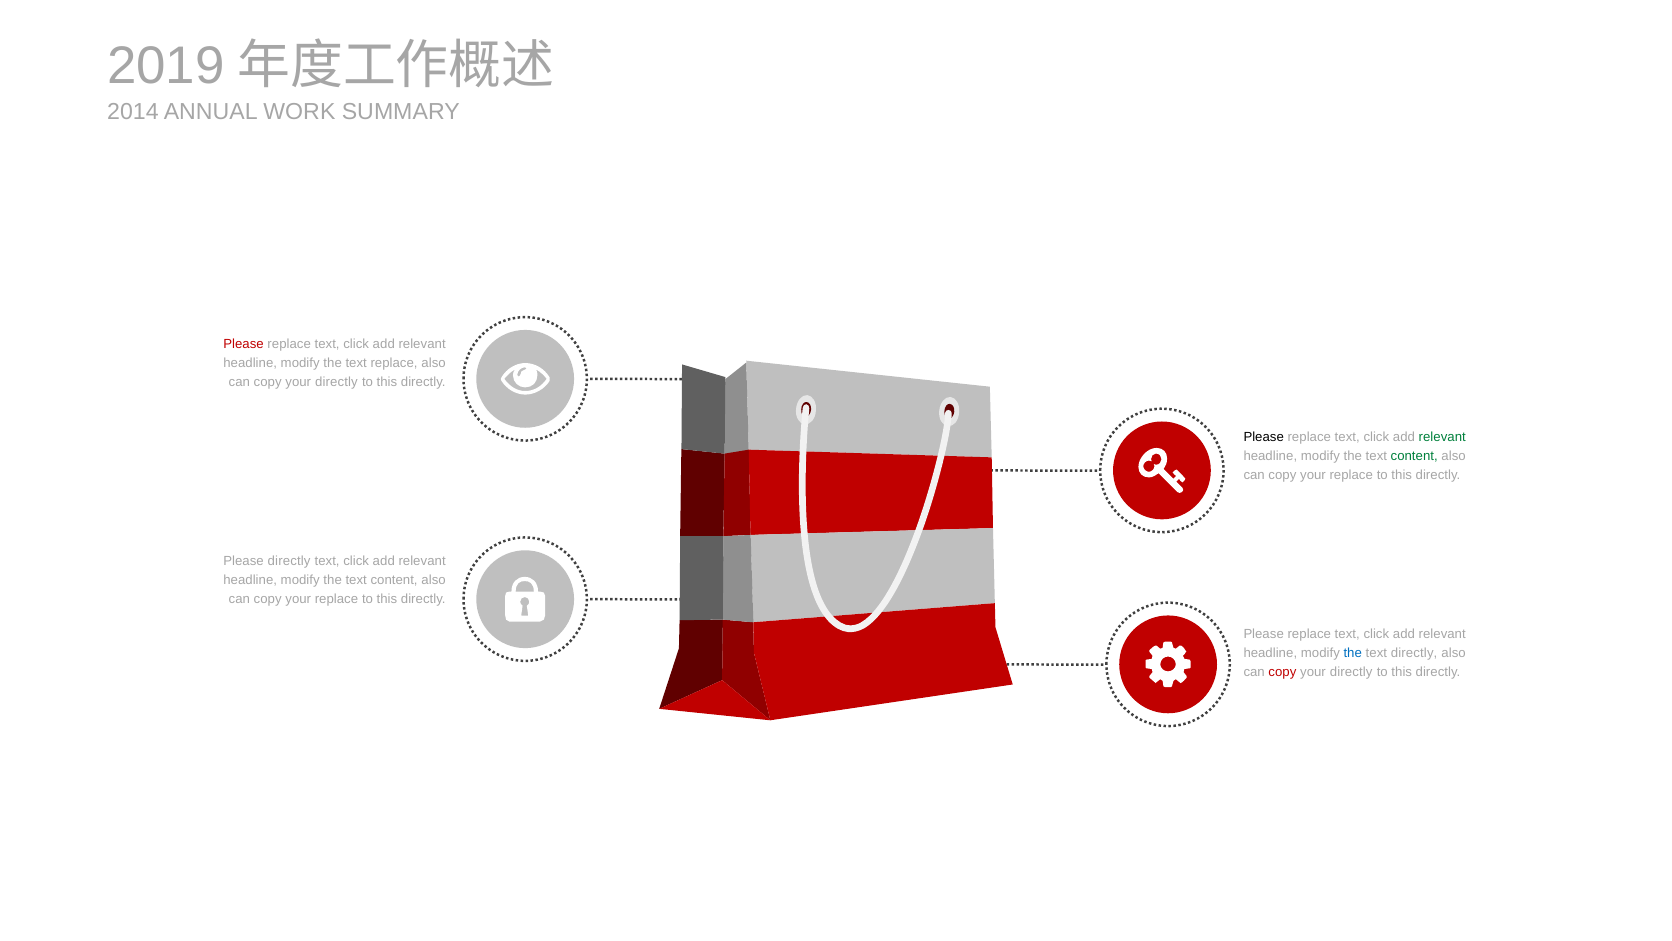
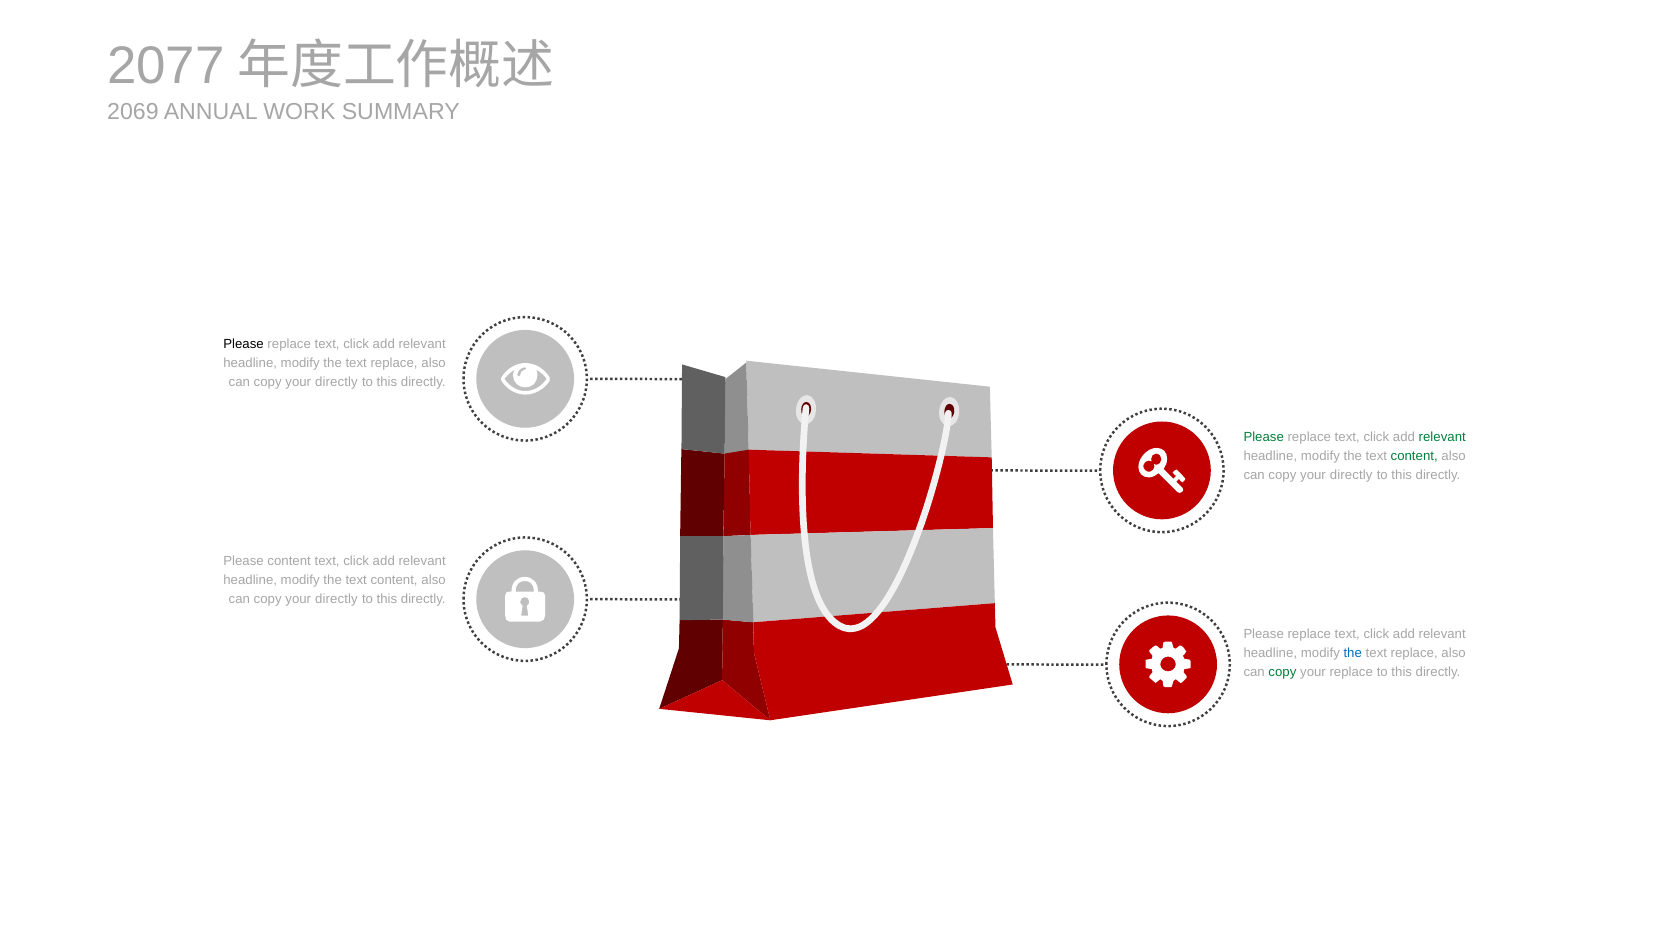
2019: 2019 -> 2077 (166, 66)
2014: 2014 -> 2069 (133, 112)
Please colour: red -> black (244, 344)
Please colour: black -> green (1264, 437)
replace: replace -> directly (1351, 475)
Please directly: directly -> content (289, 561)
replace: replace -> directly (336, 599)
directly: directly -> replace (1414, 652)
copy colour: red -> green (1282, 671)
directly: directly -> replace (1351, 671)
